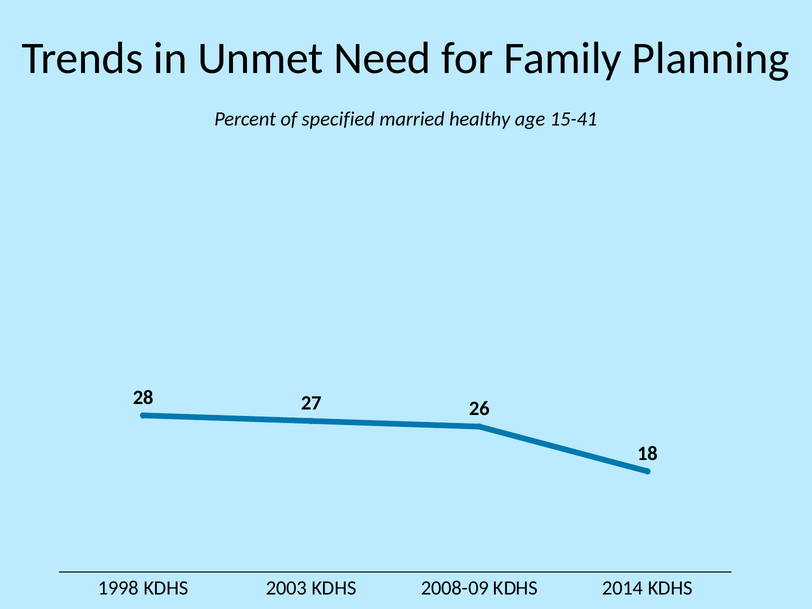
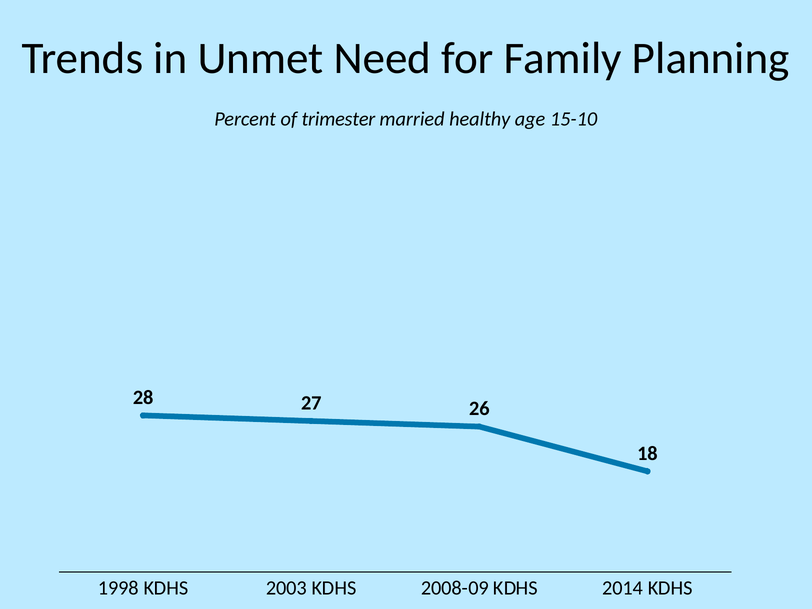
specified: specified -> trimester (338, 119)
15-41: 15-41 -> 15-10 (574, 119)
